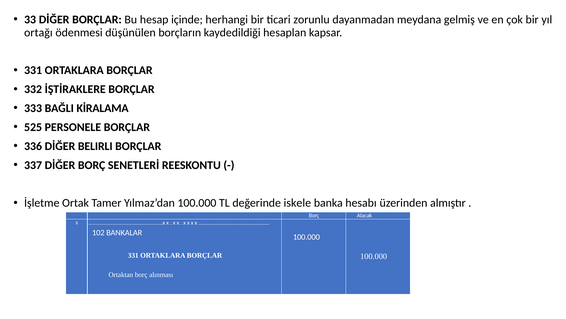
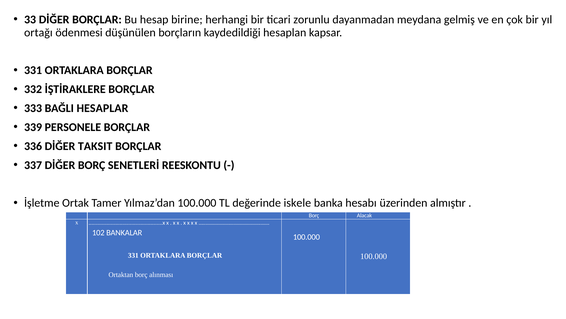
içinde: içinde -> birine (187, 20)
KİRALAMA: KİRALAMA -> HESAPLAR (102, 108)
525: 525 -> 339 (33, 127)
BELIRLI: BELIRLI -> TAKSIT (95, 146)
